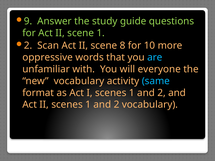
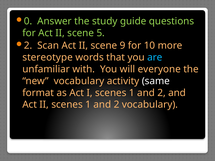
9: 9 -> 0 (28, 21)
scene 1: 1 -> 5 (101, 33)
8: 8 -> 9 (123, 46)
oppressive: oppressive -> stereotype (48, 57)
same colour: light blue -> white (156, 81)
